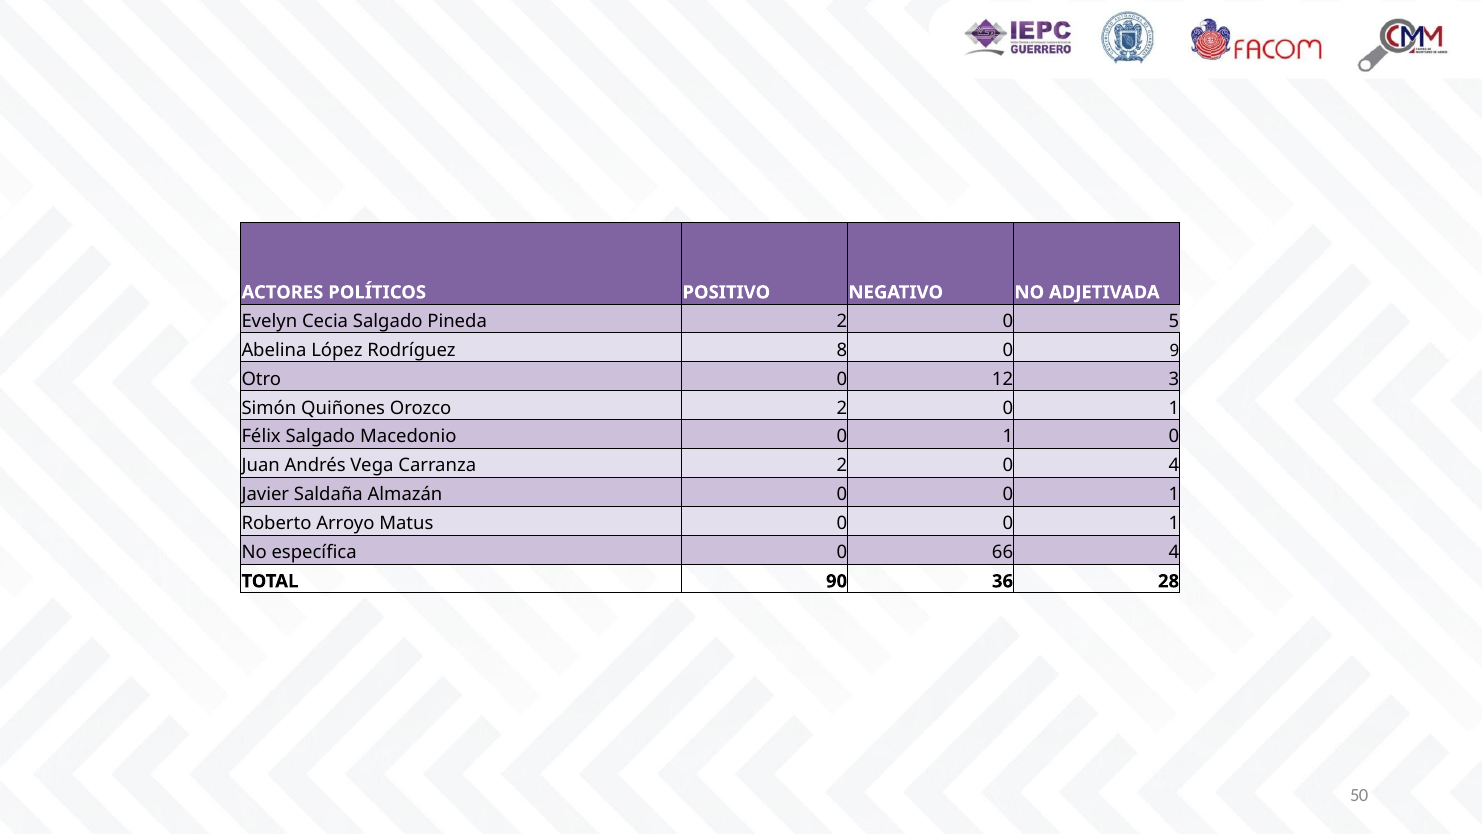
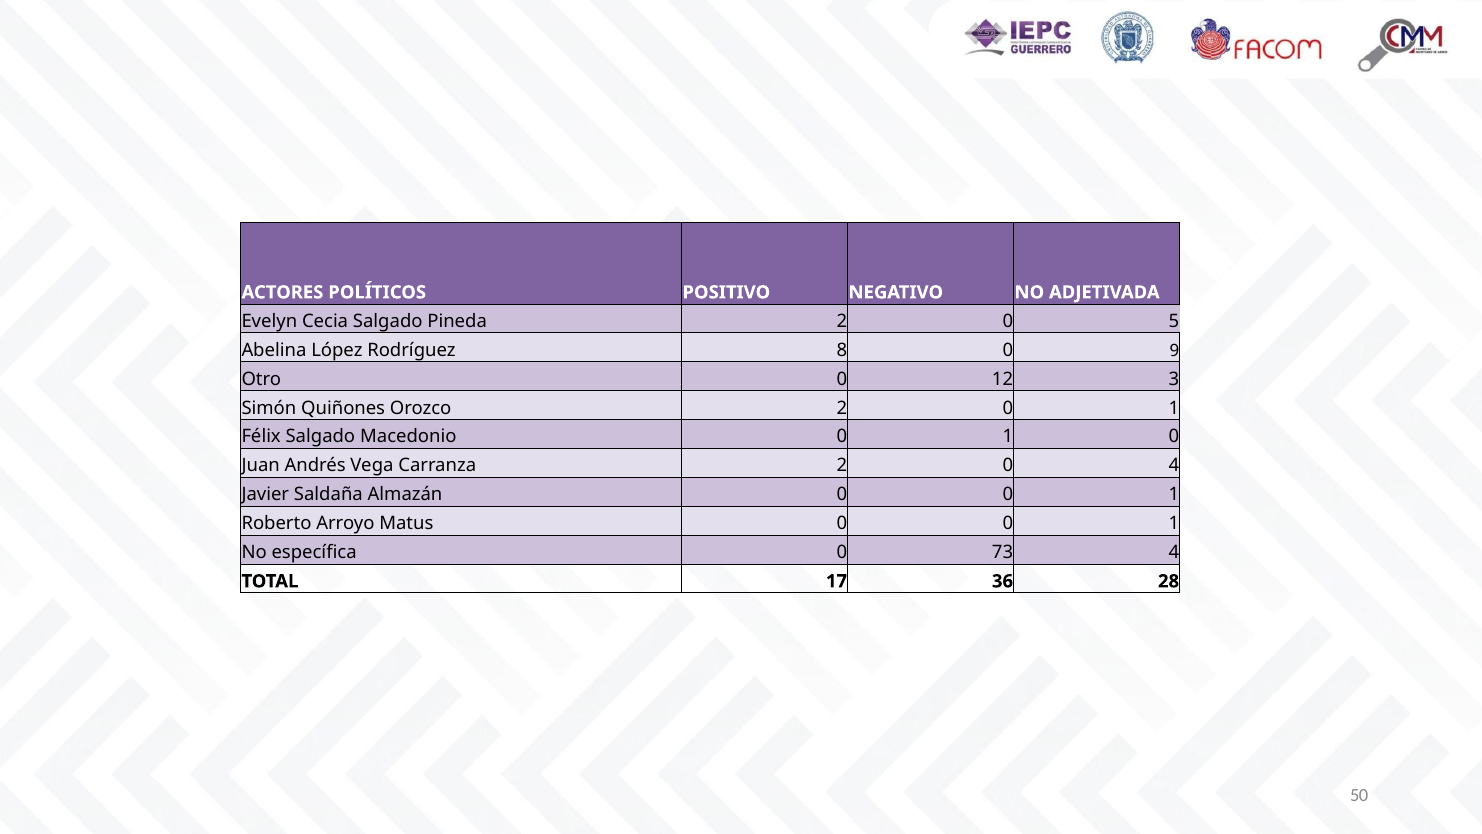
66: 66 -> 73 (1003, 552)
90: 90 -> 17 (837, 581)
